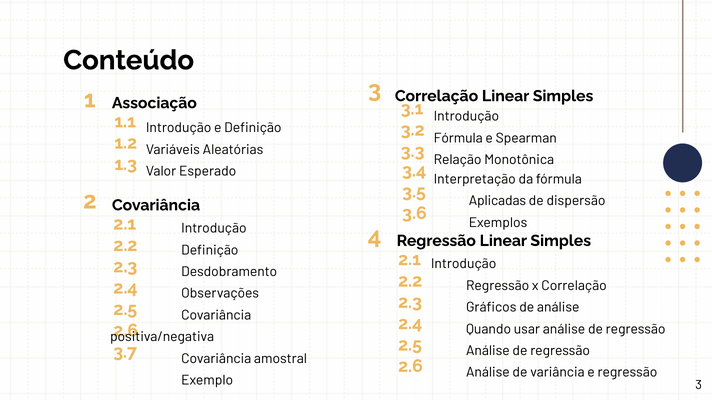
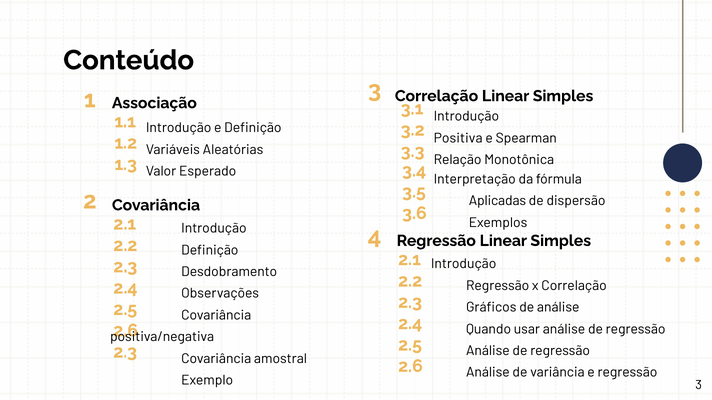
Fórmula: Fórmula -> Positiva (458, 138)
3.7: 3.7 -> 2.3 (125, 352)
